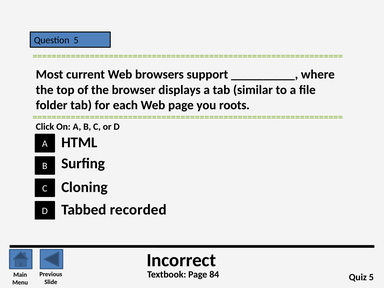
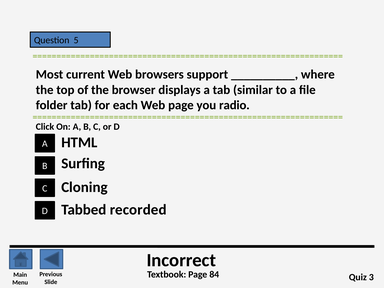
roots: roots -> radio (234, 105)
Quiz 5: 5 -> 3 (371, 277)
